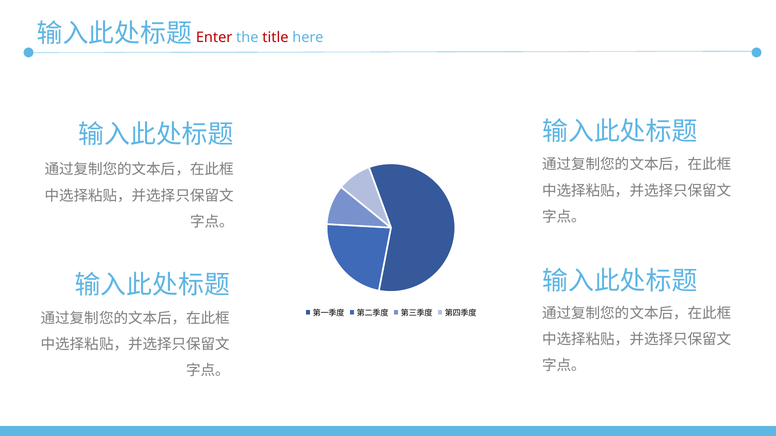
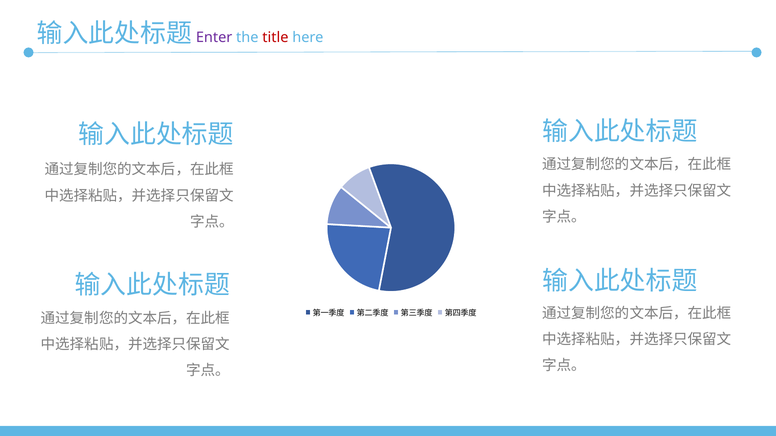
Enter colour: red -> purple (214, 38)
